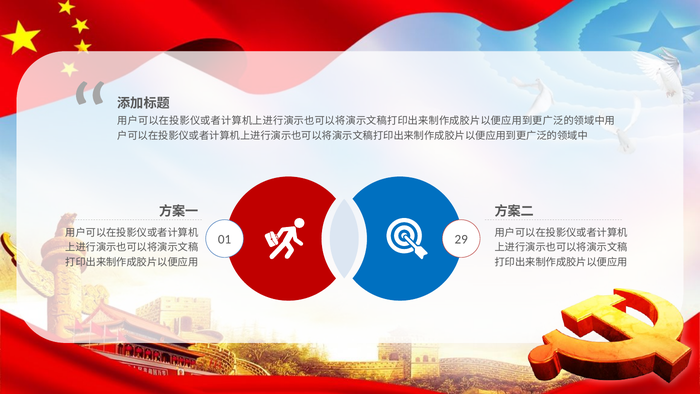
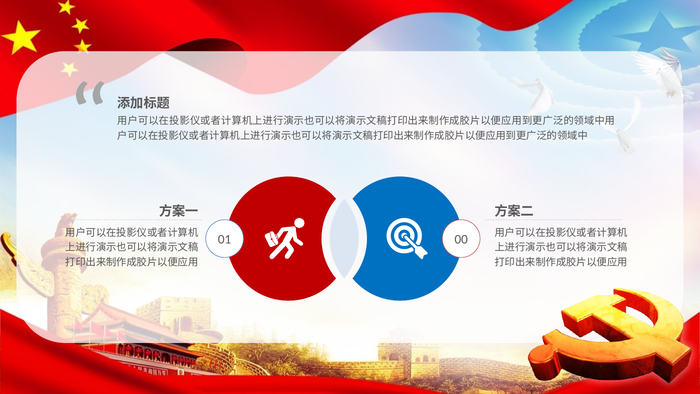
29: 29 -> 00 (461, 239)
